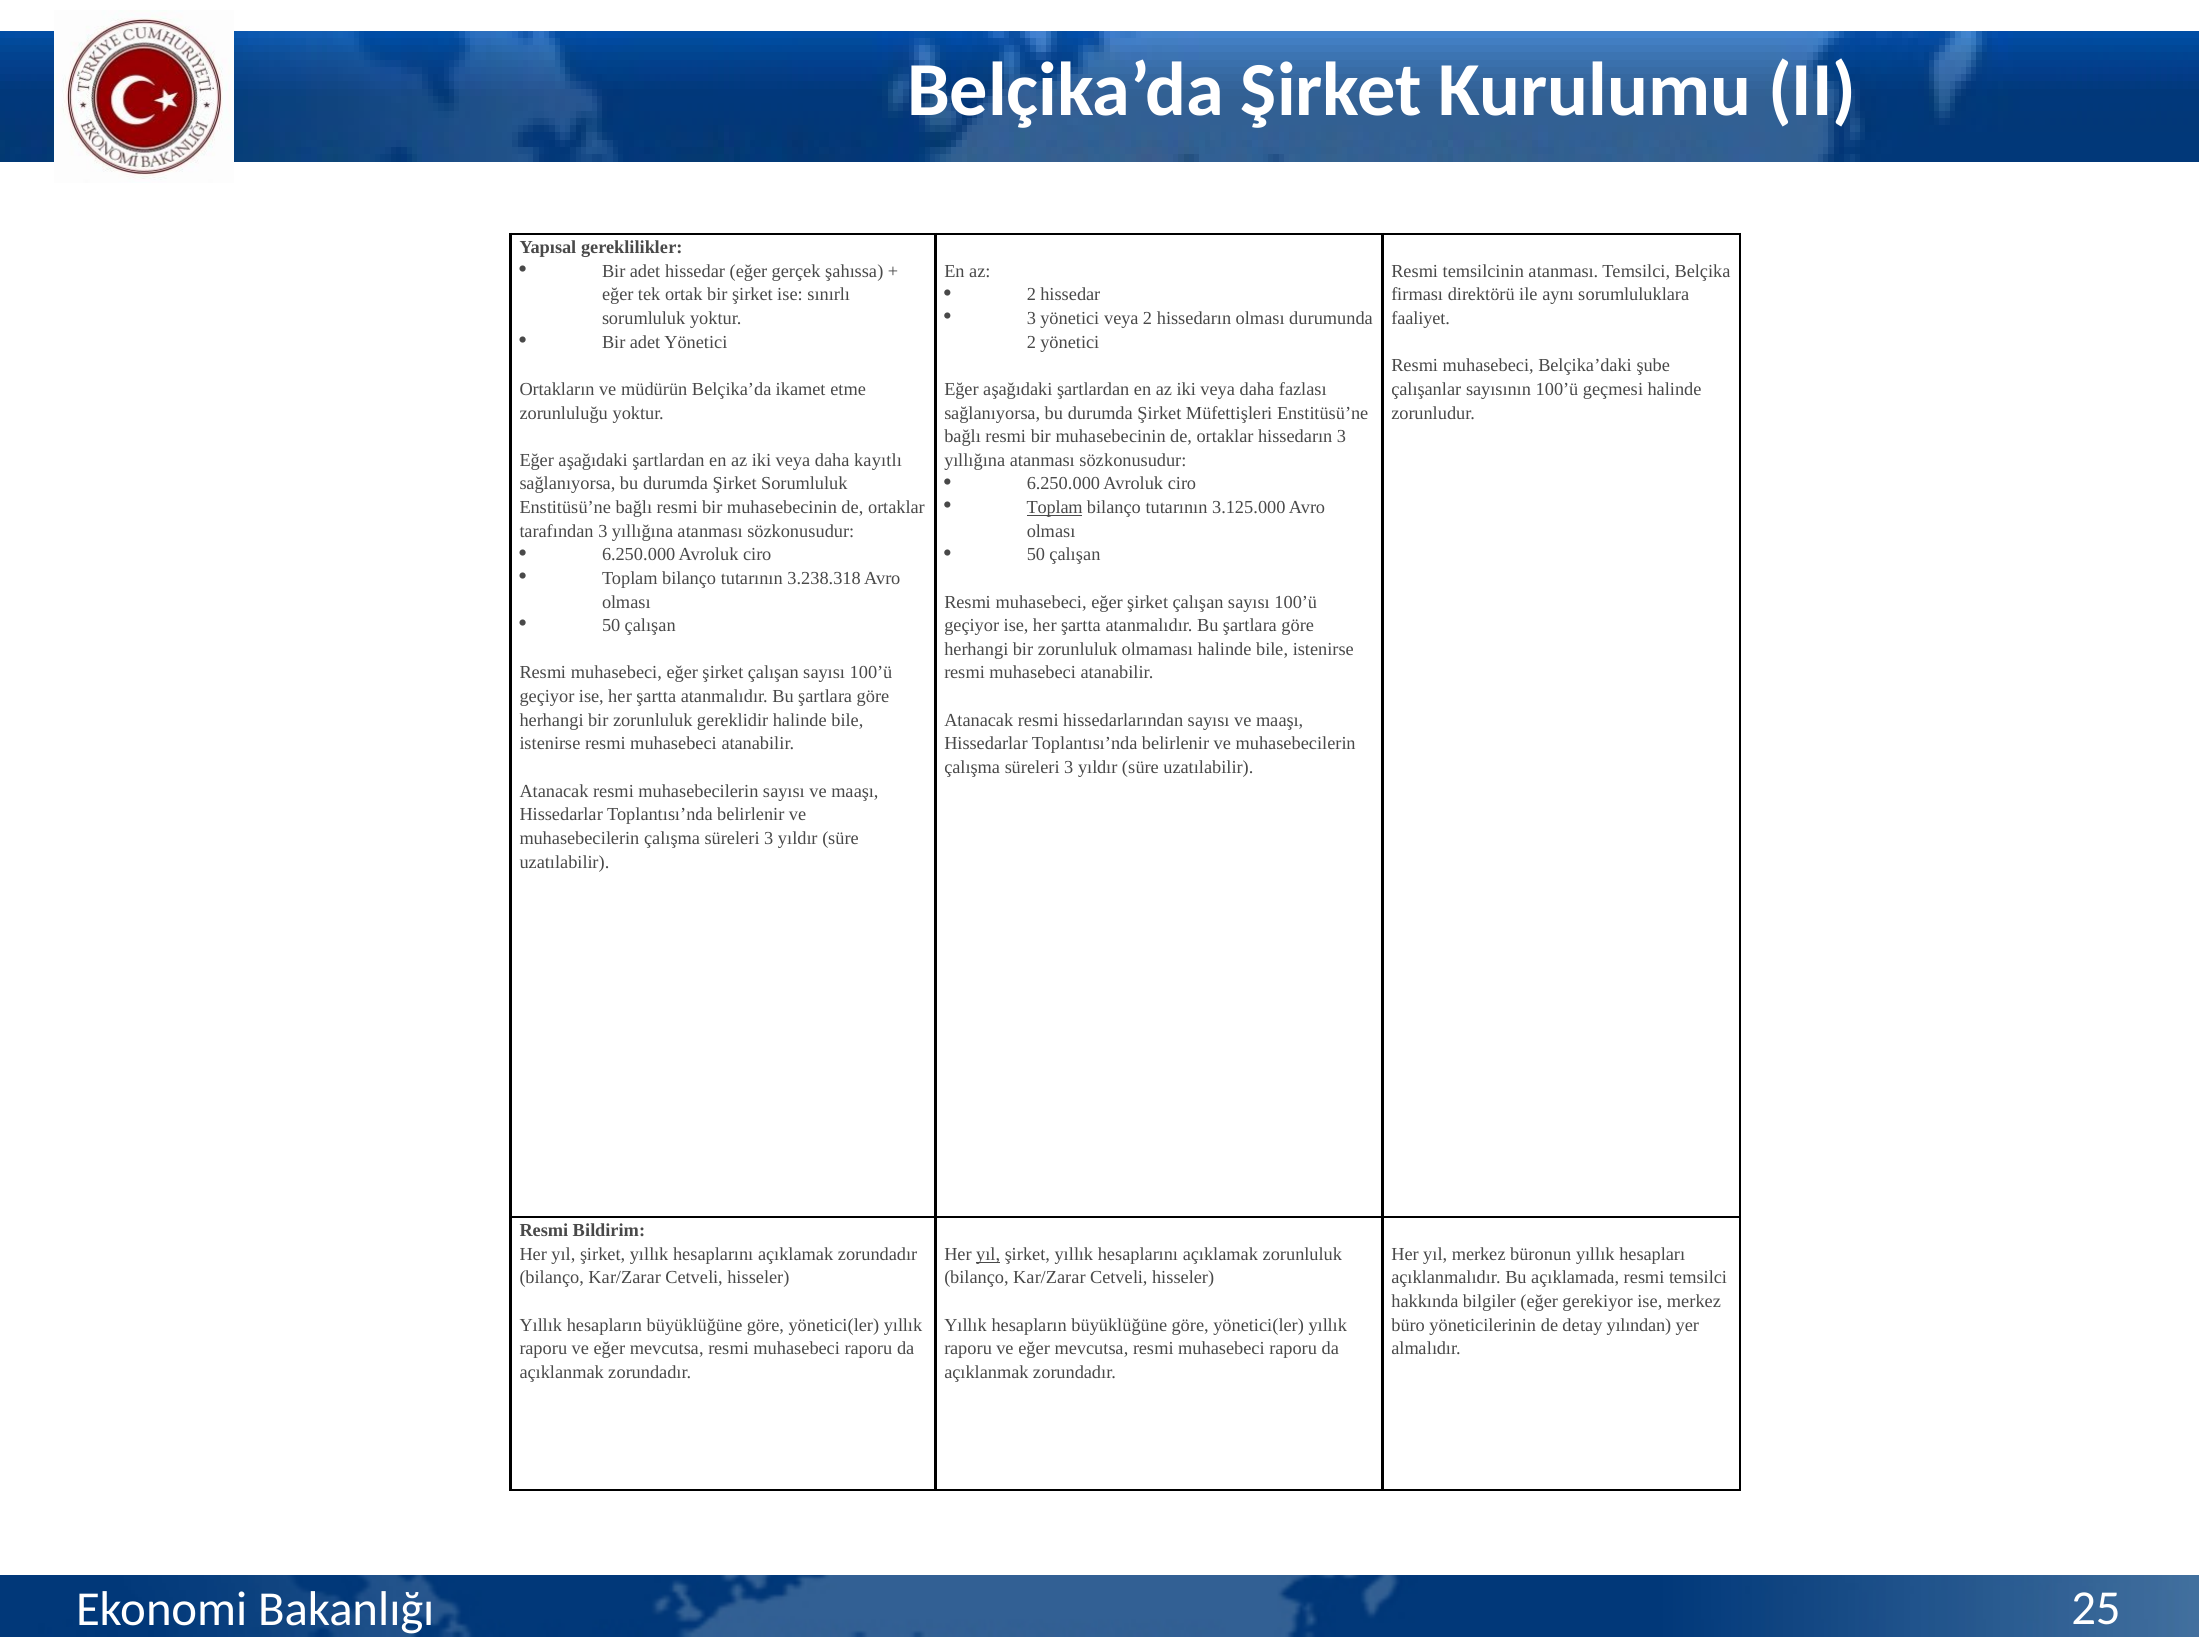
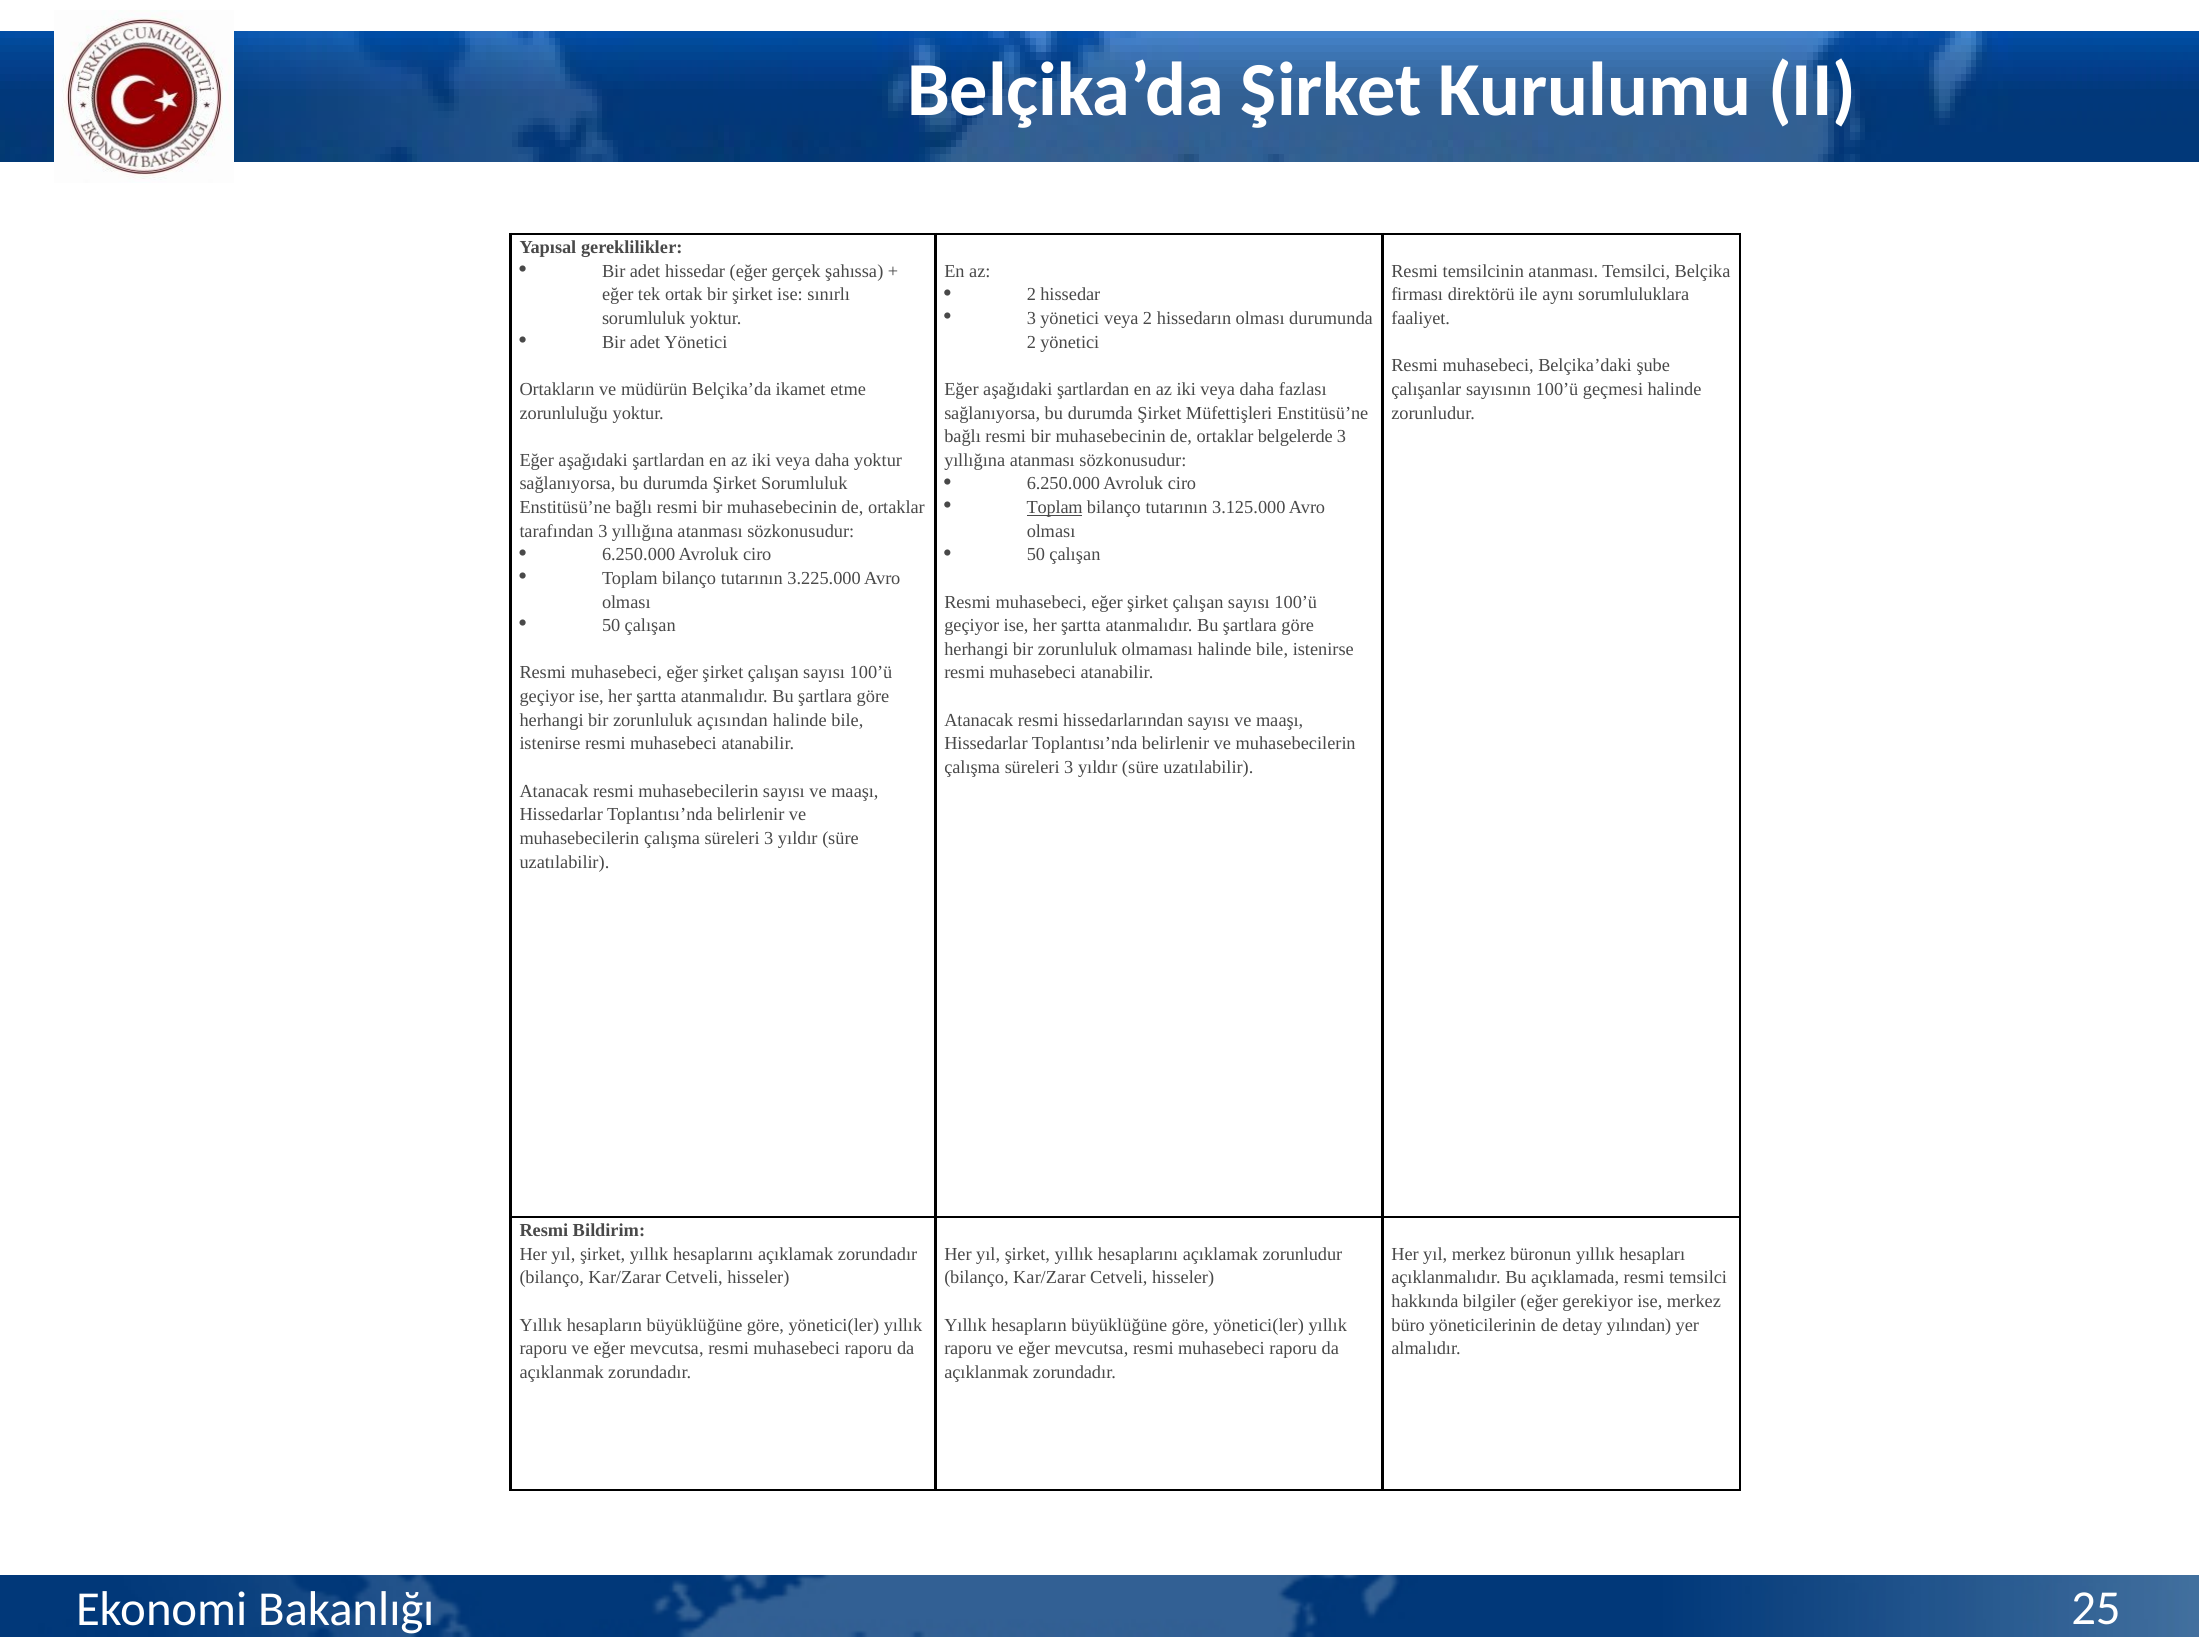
ortaklar hissedarın: hissedarın -> belgelerde (1295, 437)
daha kayıtlı: kayıtlı -> yoktur (878, 460)
3.238.318: 3.238.318 -> 3.225.000 (824, 578)
gereklidir: gereklidir -> açısından (733, 720)
yıl underline: present -> none (988, 1254)
açıklamak zorunluluk: zorunluluk -> zorunludur (1302, 1254)
